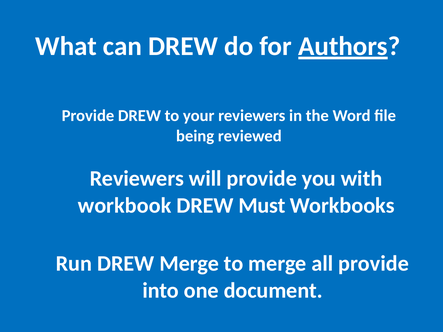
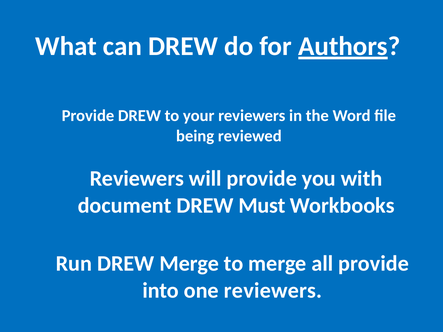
workbook: workbook -> document (125, 206)
one document: document -> reviewers (273, 291)
